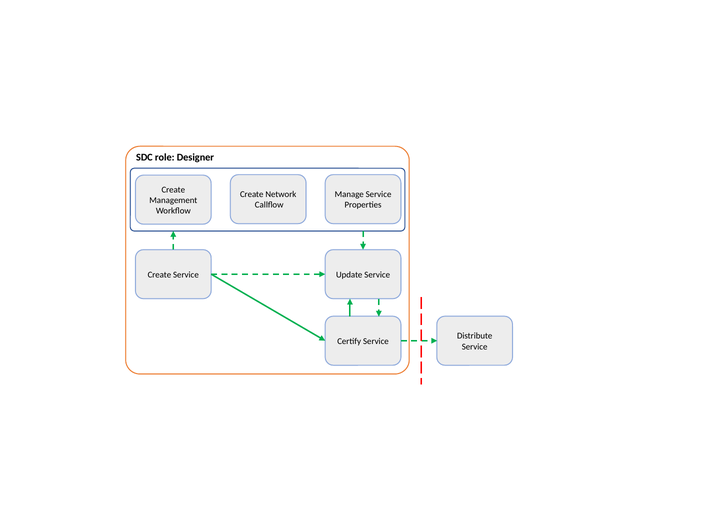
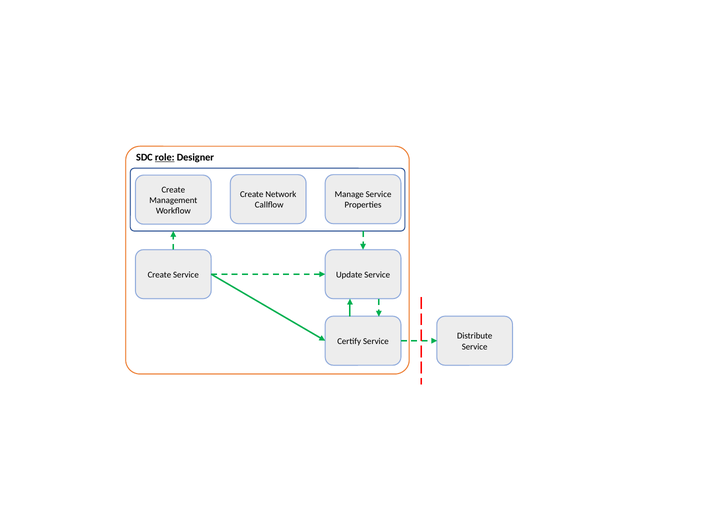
role underline: none -> present (165, 158)
